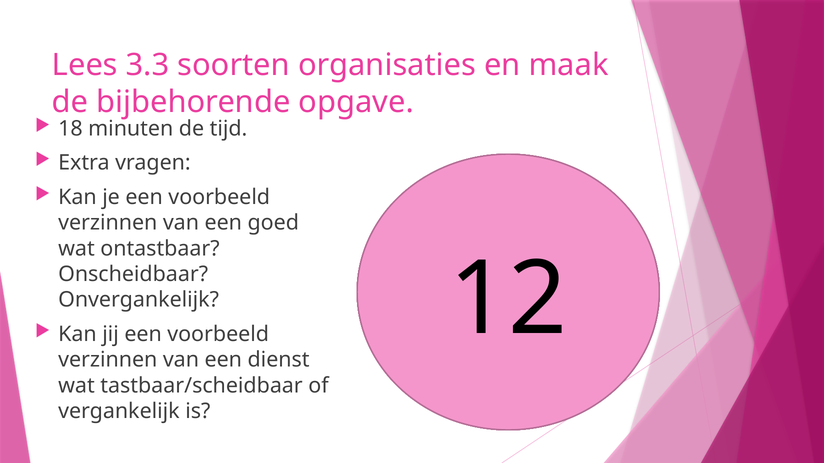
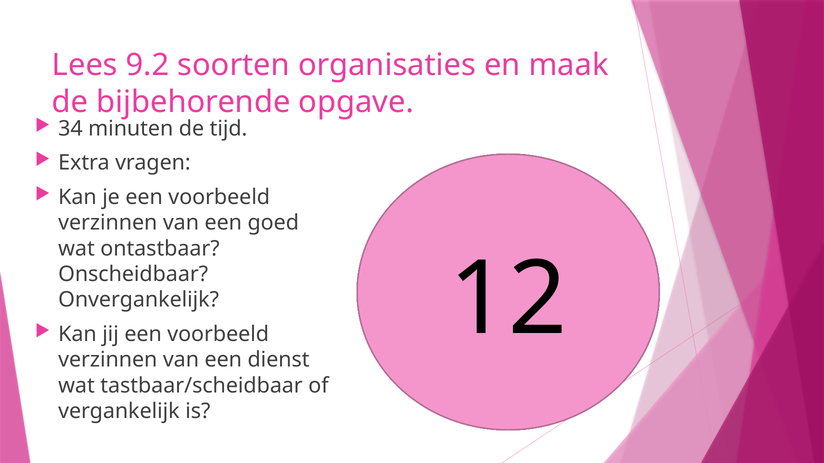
3.3: 3.3 -> 9.2 (148, 65)
18: 18 -> 34 (70, 129)
